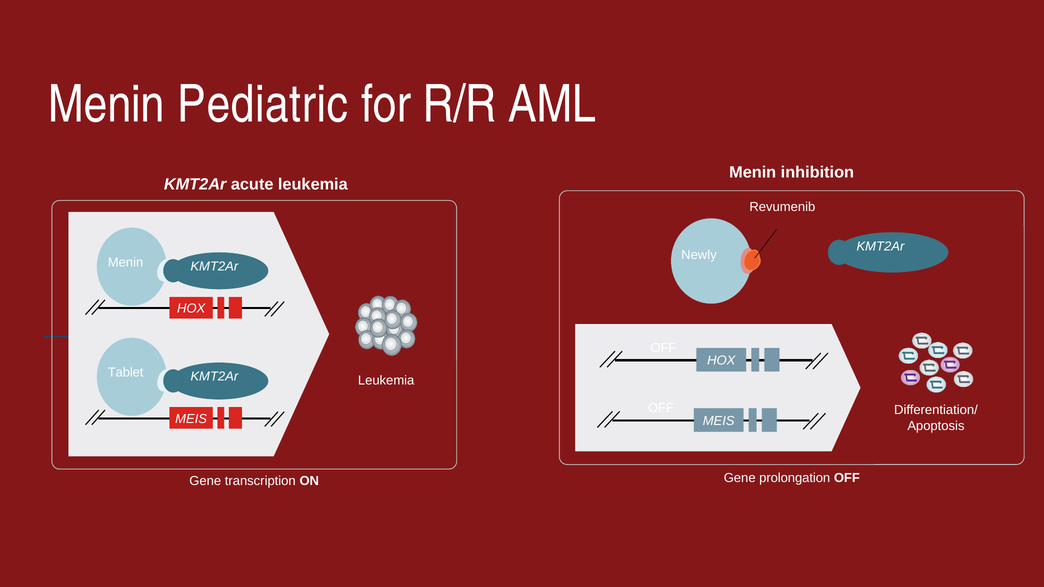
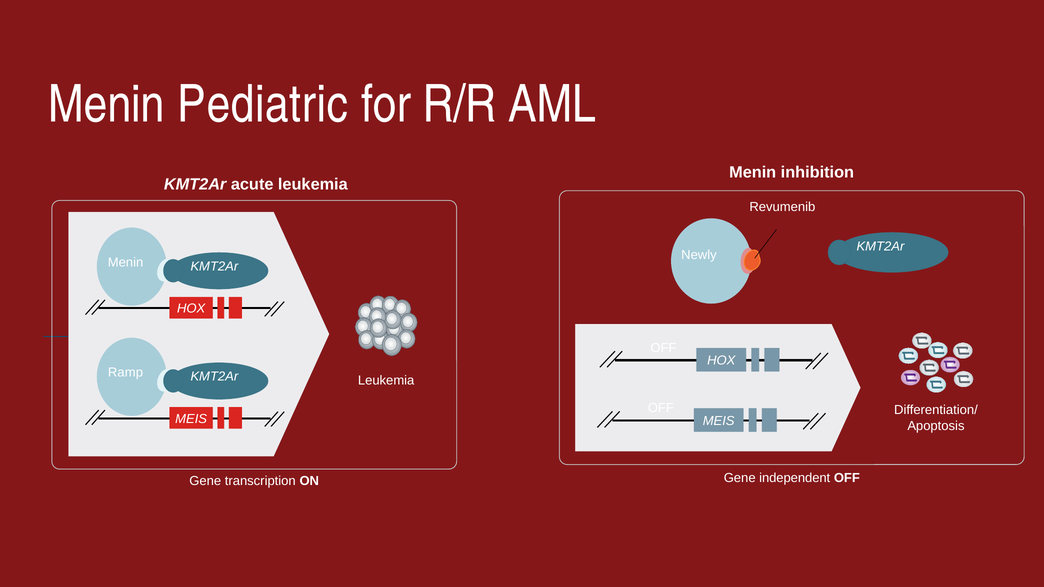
Tablet: Tablet -> Ramp (125, 373)
prolongation: prolongation -> independent (795, 478)
